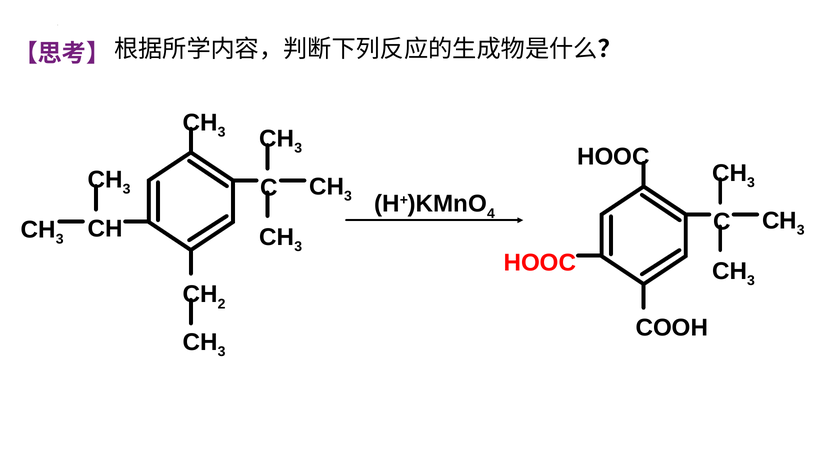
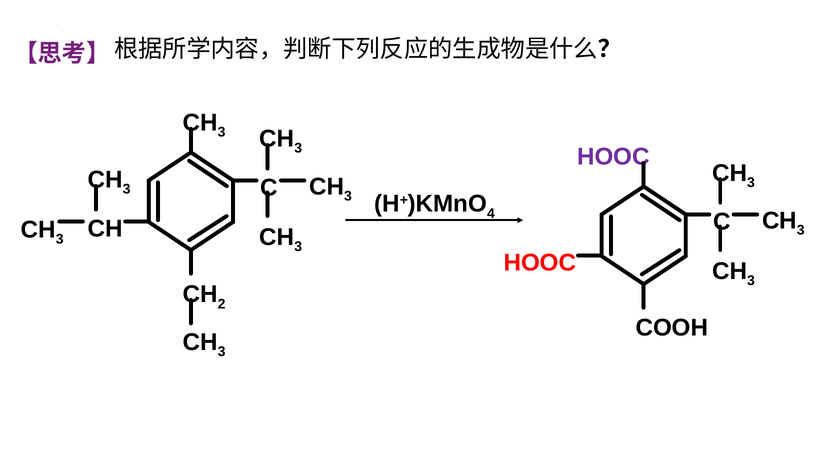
HOOC colour: black -> purple (613, 157)
